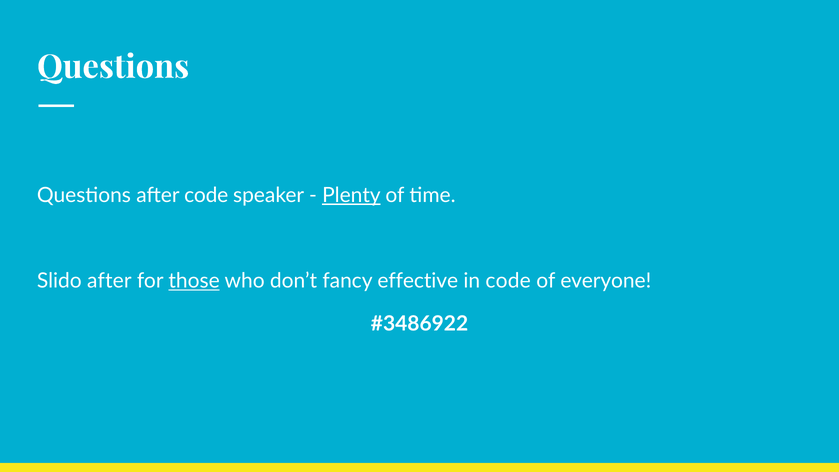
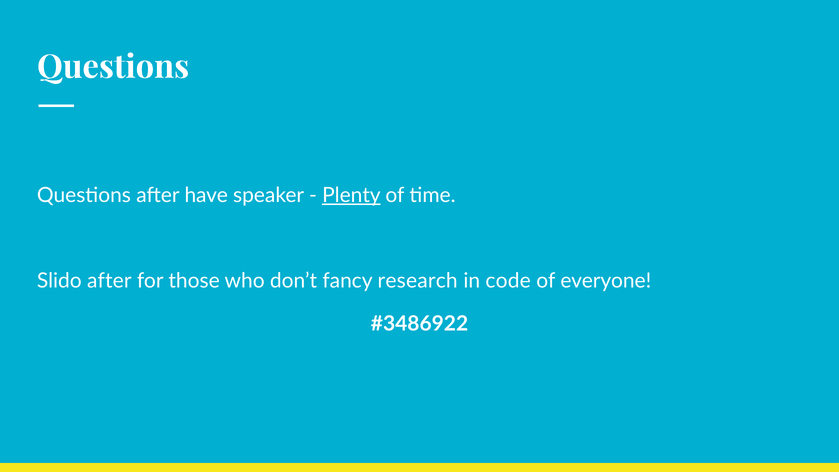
after code: code -> have (206, 195)
those underline: present -> none (194, 281)
effective: effective -> research (418, 281)
